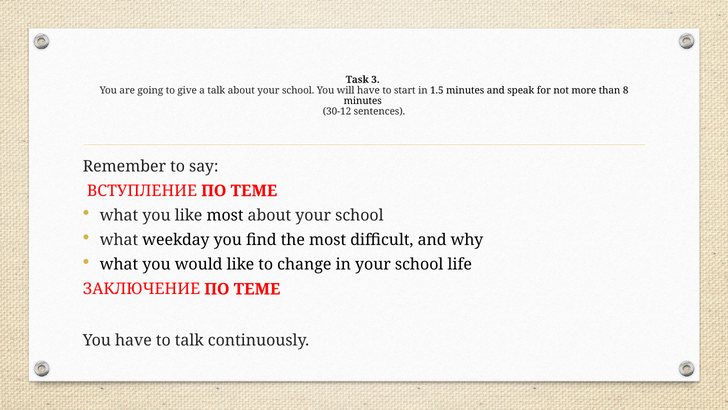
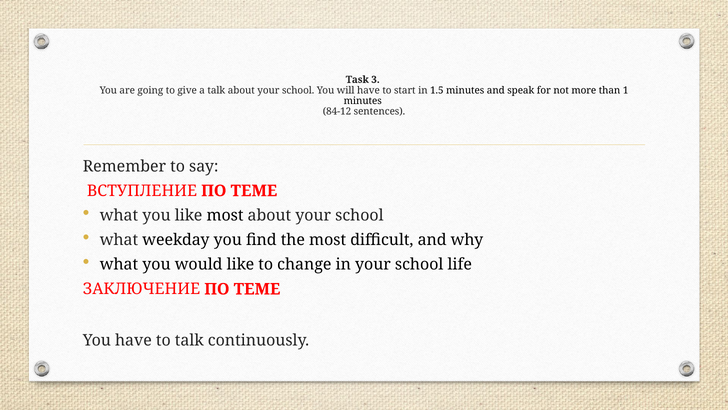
8: 8 -> 1 (626, 90)
30-12: 30-12 -> 84-12 (337, 112)
